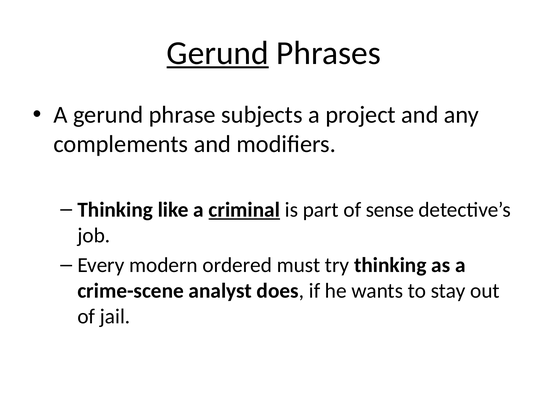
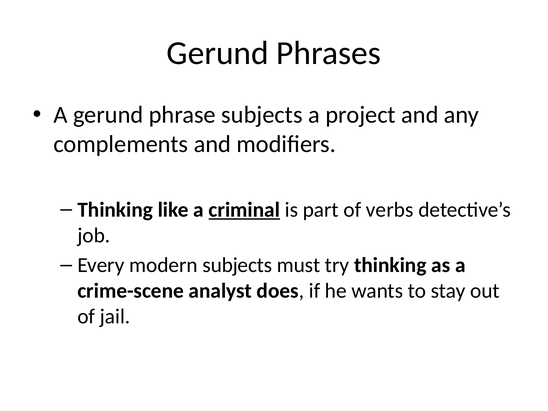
Gerund underline: present -> none (218, 53)
sense: sense -> verbs (390, 210)
modern ordered: ordered -> subjects (237, 265)
